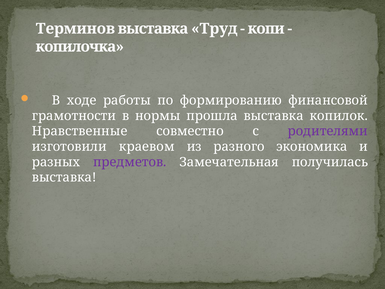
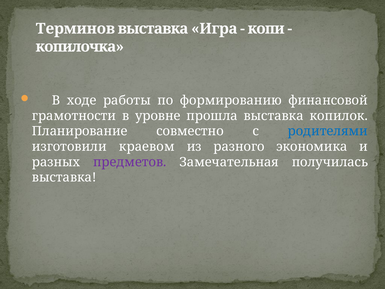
Труд: Труд -> Игра (214, 29)
нормы: нормы -> уровне (158, 116)
Нравственные: Нравственные -> Планирование (80, 131)
родителями colour: purple -> blue (328, 131)
